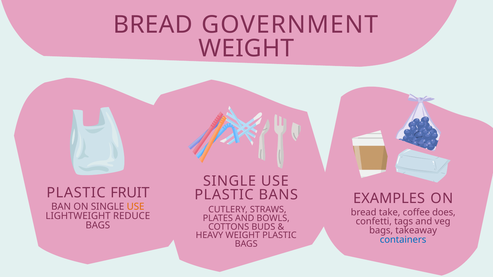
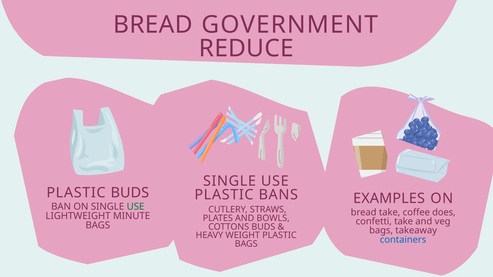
WEIGHT: WEIGHT -> REDUCE (246, 49)
PLASTIC FRUIT: FRUIT -> BUDS (130, 193)
USE colour: orange -> green (136, 207)
REDUCE: REDUCE -> MINUTE (132, 216)
confetti tags: tags -> take (404, 222)
